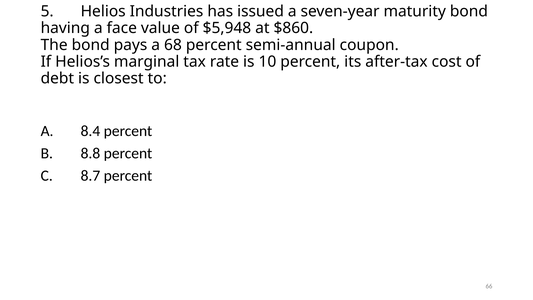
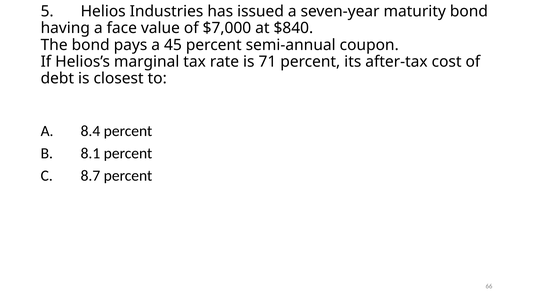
$5,948: $5,948 -> $7,000 (227, 28)
$860: $860 -> $840 (293, 28)
68: 68 -> 45 (173, 45)
10: 10 -> 71 (267, 62)
8.8: 8.8 -> 8.1 (90, 153)
